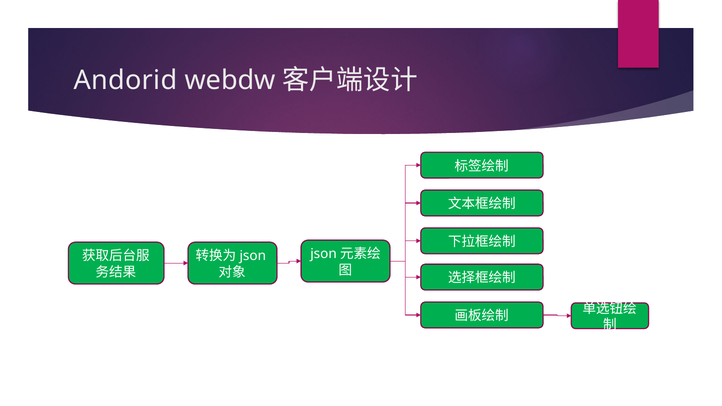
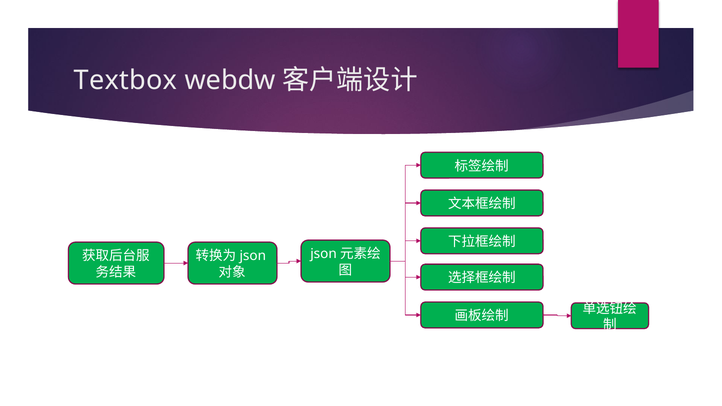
Andorid: Andorid -> Textbox (126, 80)
